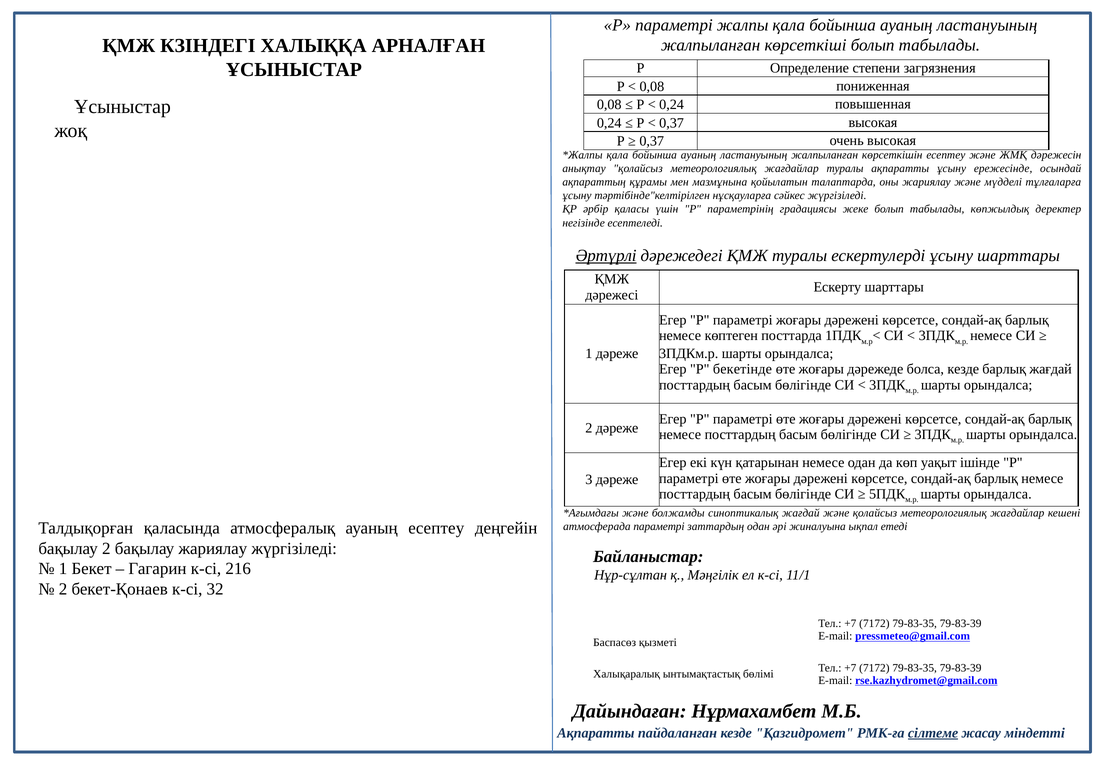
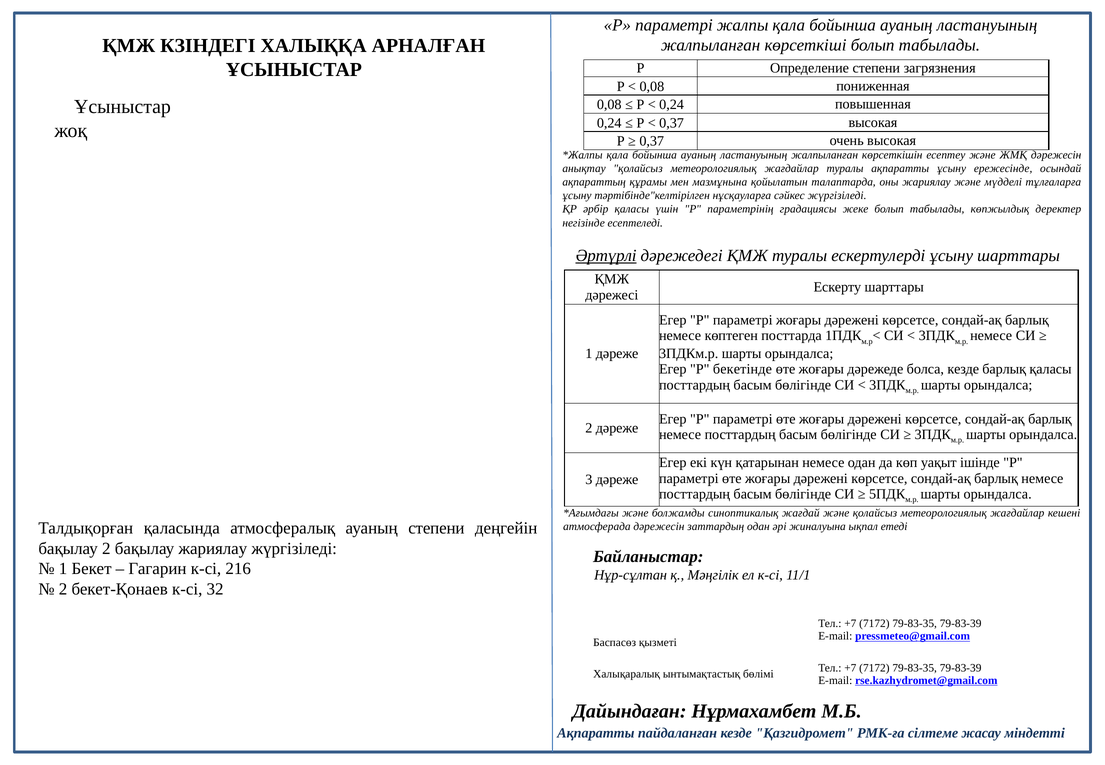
барлық жағдай: жағдай -> қаласы (1051, 369)
ауаның есептеу: есептеу -> степени (436, 528)
атмосферада параметрі: параметрі -> дәрежесін (659, 526)
сілтеме underline: present -> none (933, 733)
